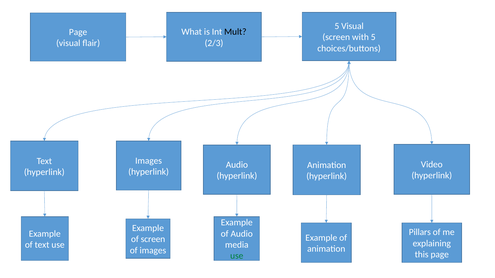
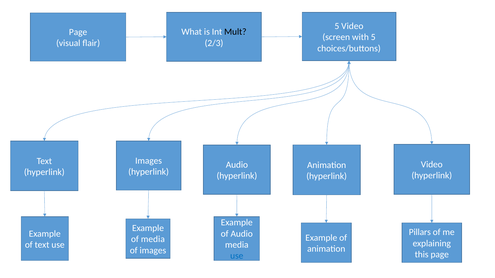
5 Visual: Visual -> Video (352, 26)
of screen: screen -> media (153, 240)
use colour: green -> blue (237, 256)
